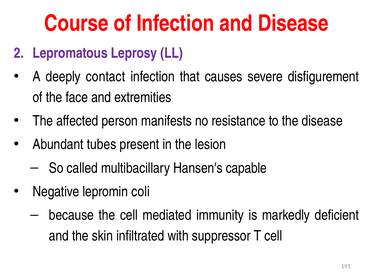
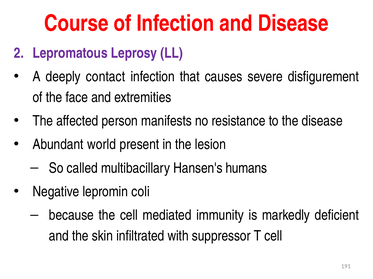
tubes: tubes -> world (102, 145)
capable: capable -> humans (246, 168)
